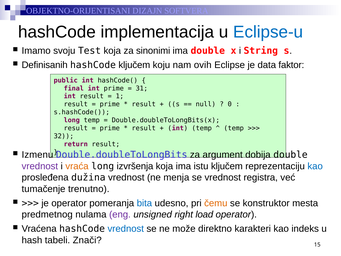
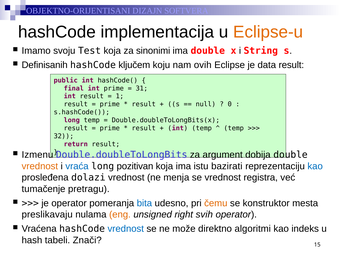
Eclipse-u colour: blue -> orange (268, 32)
data faktor: faktor -> result (291, 65)
vrednost colour: purple -> orange (40, 166)
vraća colour: orange -> blue (77, 166)
izvršenja: izvršenja -> pozitivan (135, 166)
istu ključem: ključem -> bazirati (227, 166)
dužina: dužina -> dolazi (88, 177)
trenutno: trenutno -> pretragu (89, 189)
predmetnog: predmetnog -> preslikavaju (47, 214)
eng colour: purple -> orange (120, 214)
load: load -> svih (204, 214)
karakteri: karakteri -> algoritmi (253, 229)
